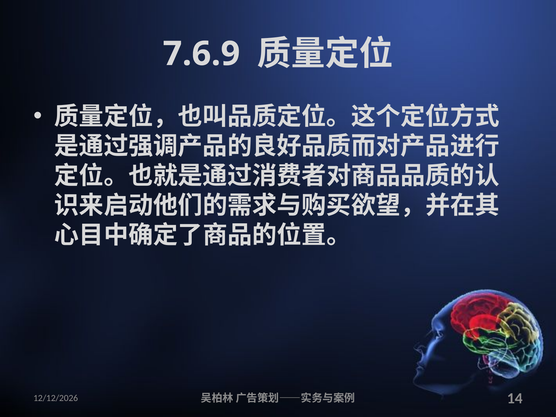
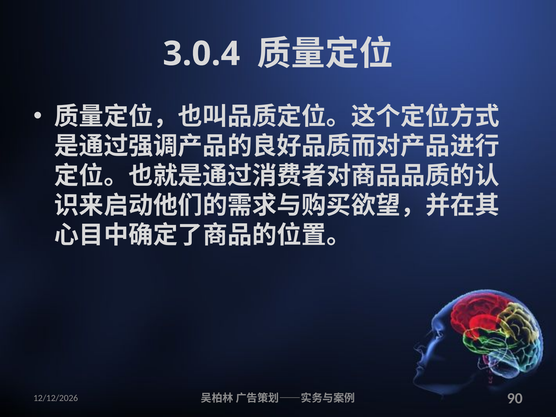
7.6.9: 7.6.9 -> 3.0.4 (201, 54)
14: 14 -> 90 (515, 398)
